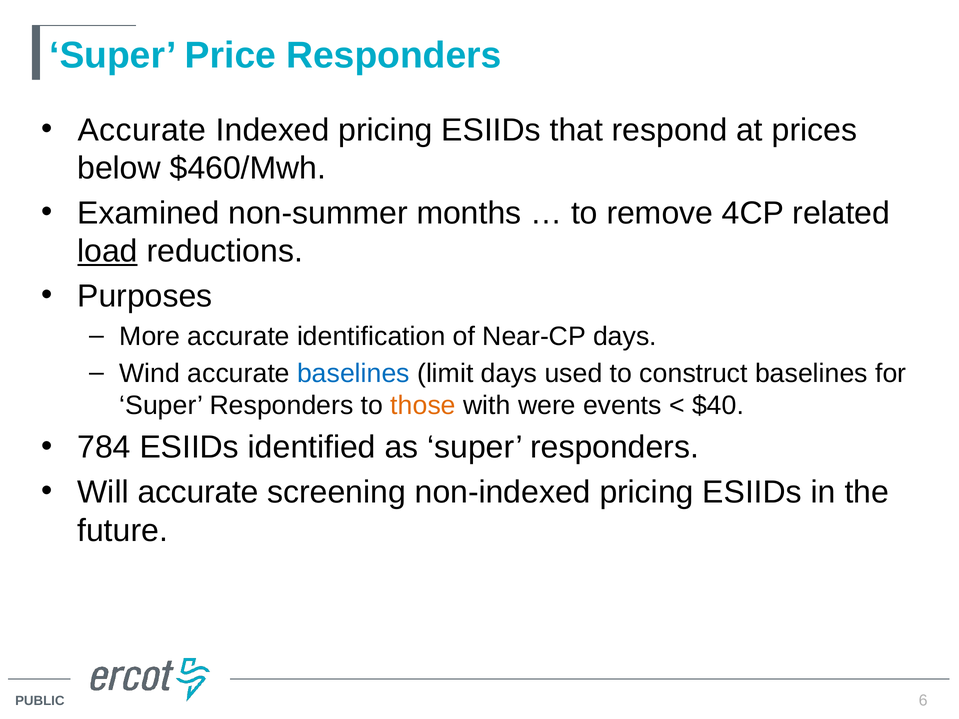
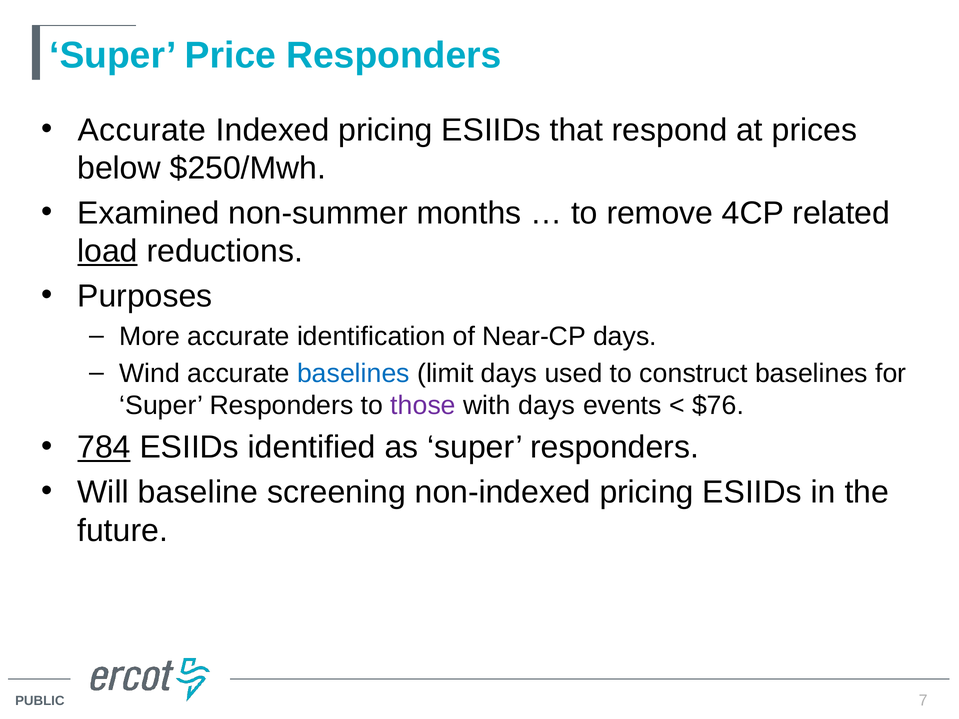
$460/Mwh: $460/Mwh -> $250/Mwh (248, 168)
those colour: orange -> purple (423, 406)
with were: were -> days (547, 406)
$40: $40 -> $76 (718, 406)
784 underline: none -> present (104, 448)
Will accurate: accurate -> baseline (198, 492)
6: 6 -> 7 (923, 701)
